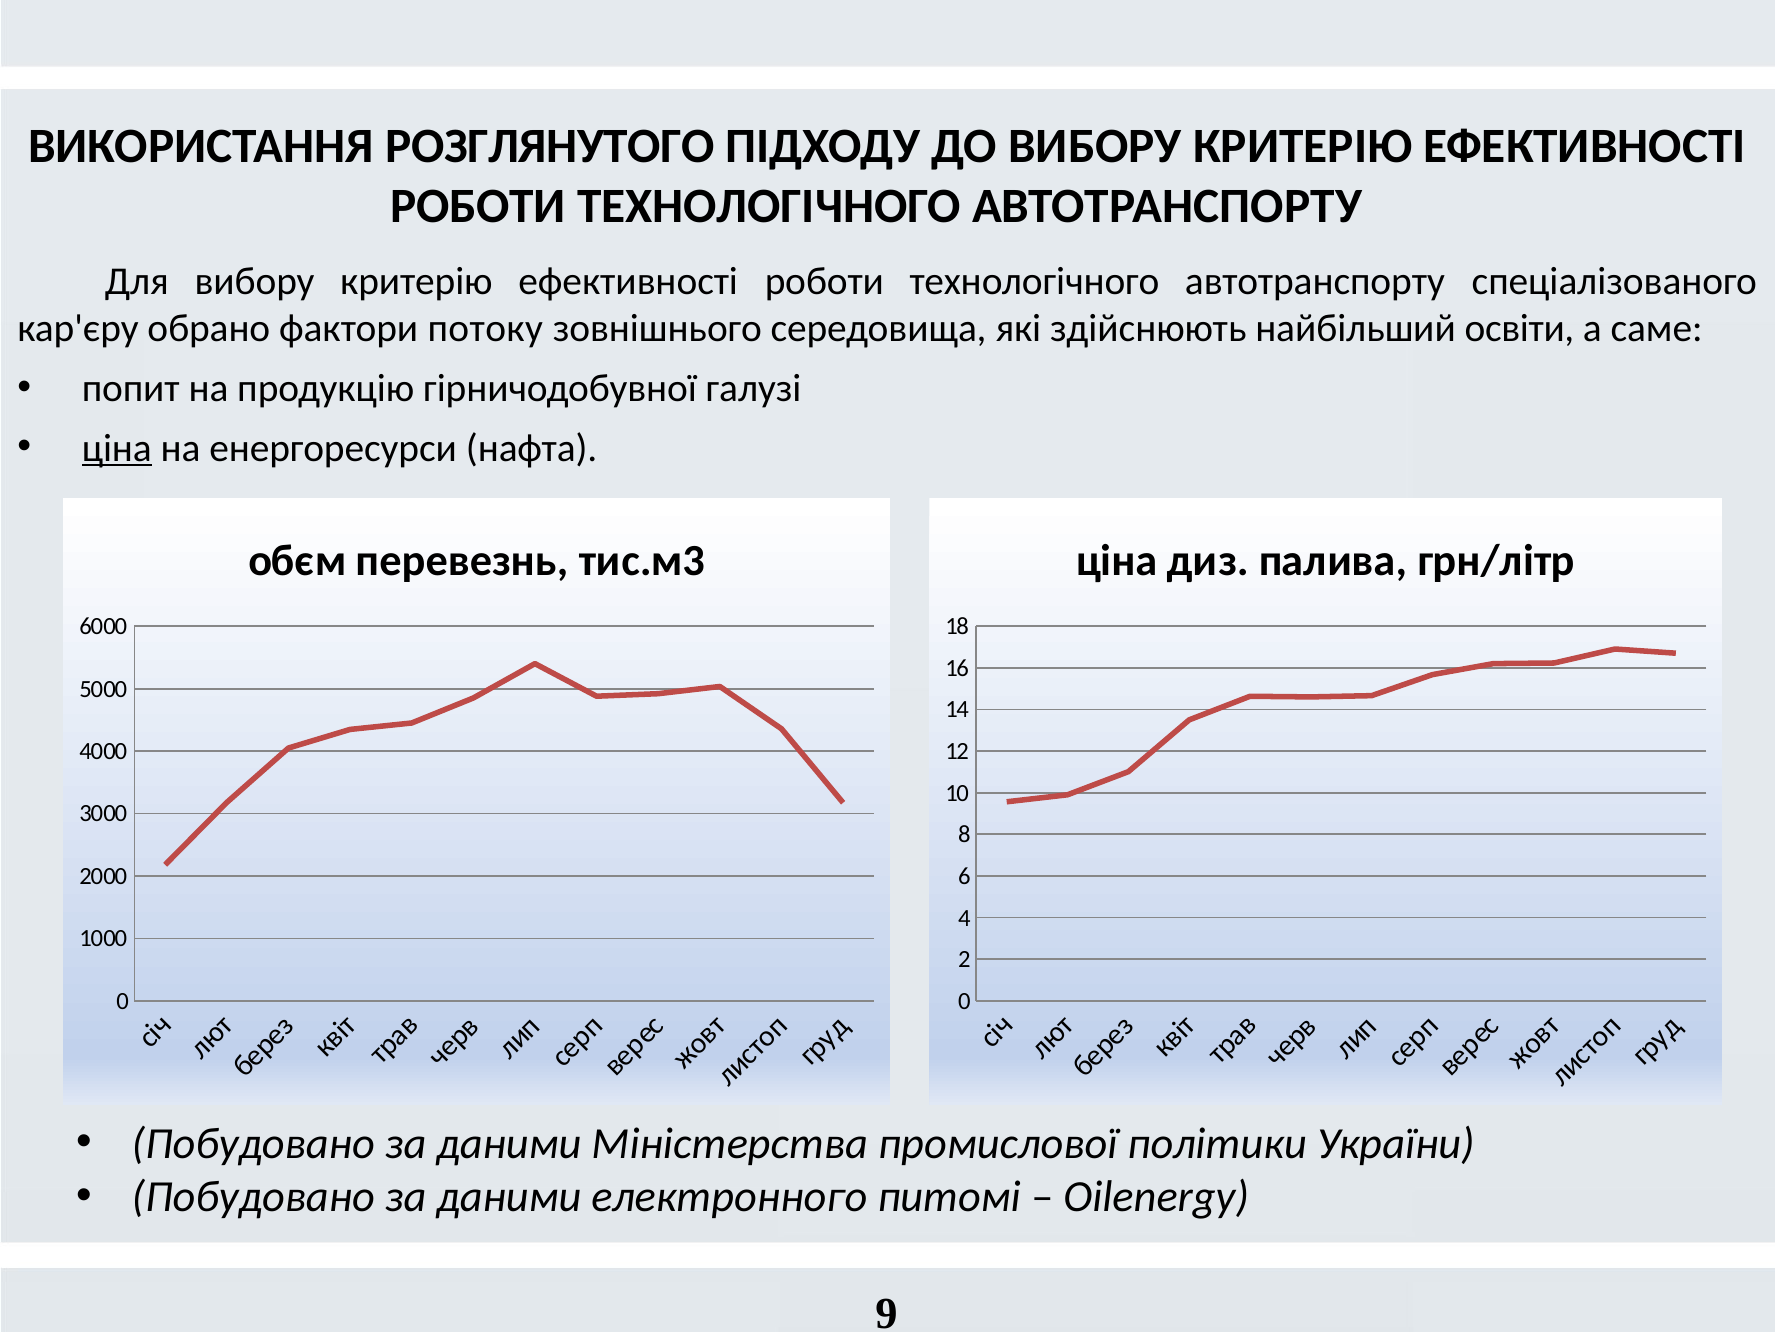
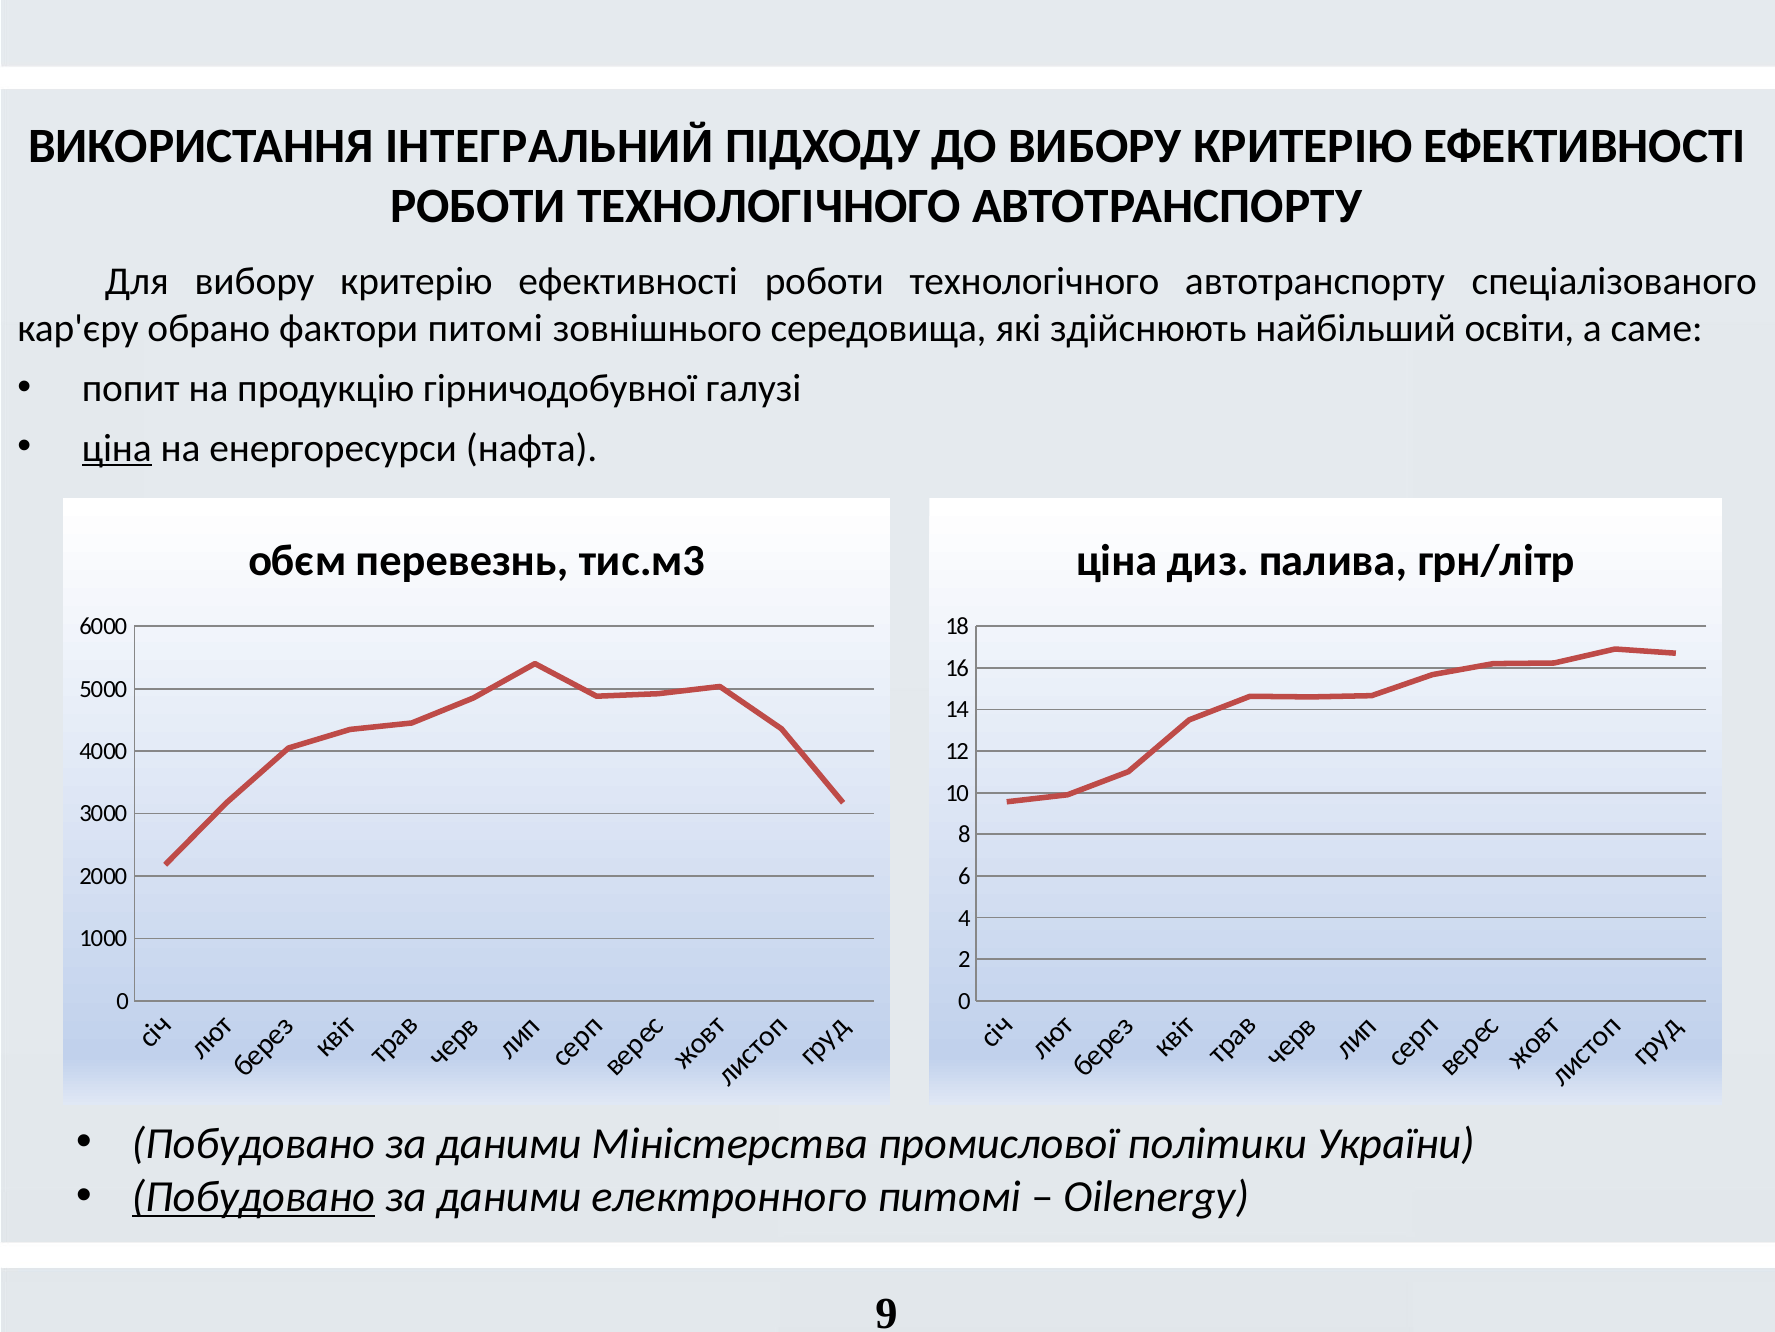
РОЗГЛЯНУТОГО: РОЗГЛЯНУТОГО -> ІНТЕГРАЛЬНИЙ (550, 147)
фактори потоку: потоку -> питомі (485, 329)
Побудовано underline: none -> present (253, 1196)
